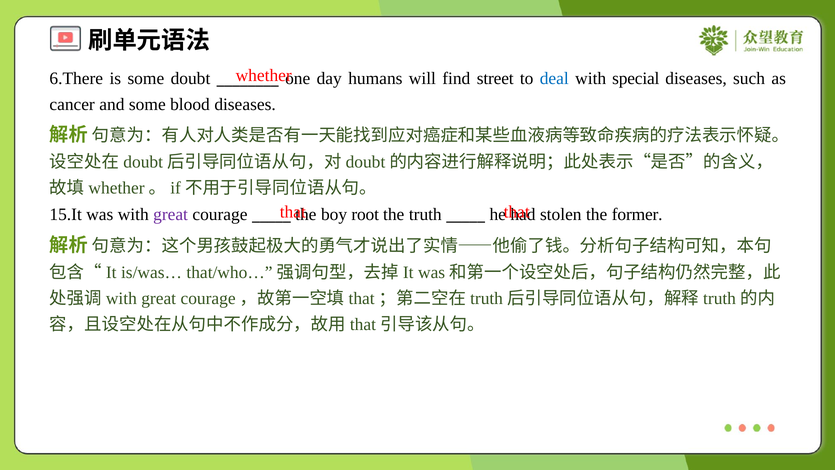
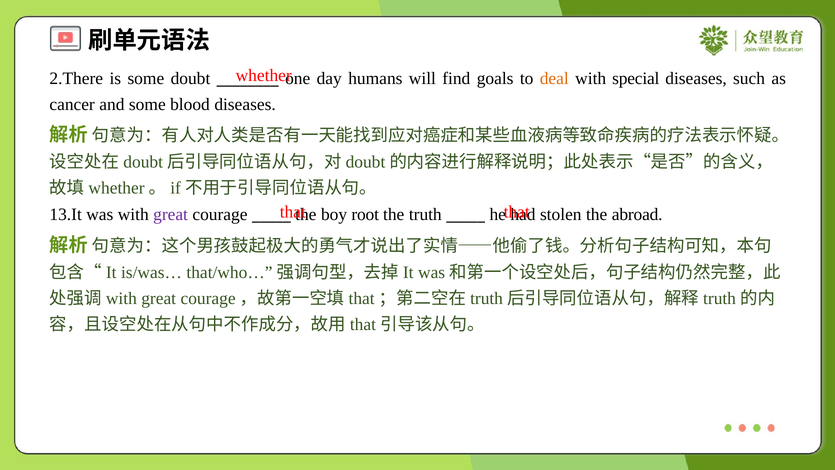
6.There: 6.There -> 2.There (76, 78)
street: street -> goals (495, 78)
deal colour: blue -> orange (554, 78)
15.It: 15.It -> 13.It (66, 214)
former: former -> abroad (637, 214)
